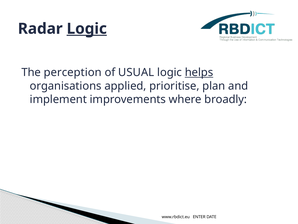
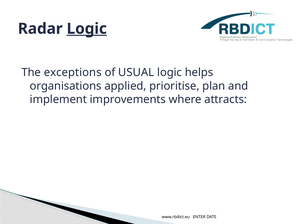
perception: perception -> exceptions (73, 72)
helps underline: present -> none (199, 72)
broadly: broadly -> attracts (226, 99)
